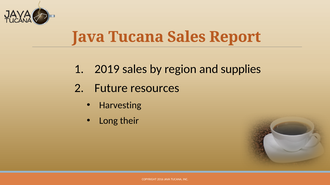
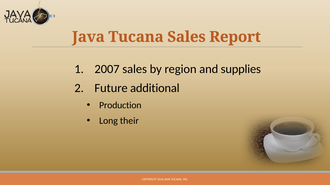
2019: 2019 -> 2007 (107, 69)
resources: resources -> additional (155, 88)
Harvesting: Harvesting -> Production (120, 105)
